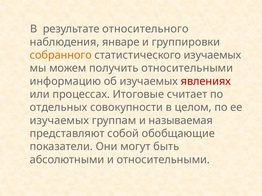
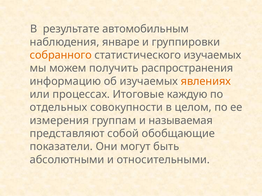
относительного: относительного -> автомобильным (146, 29)
получить относительными: относительными -> распространения (187, 68)
явлениях colour: red -> orange (206, 81)
считает: считает -> каждую (187, 95)
изучаемых: изучаемых -> измерения (59, 121)
